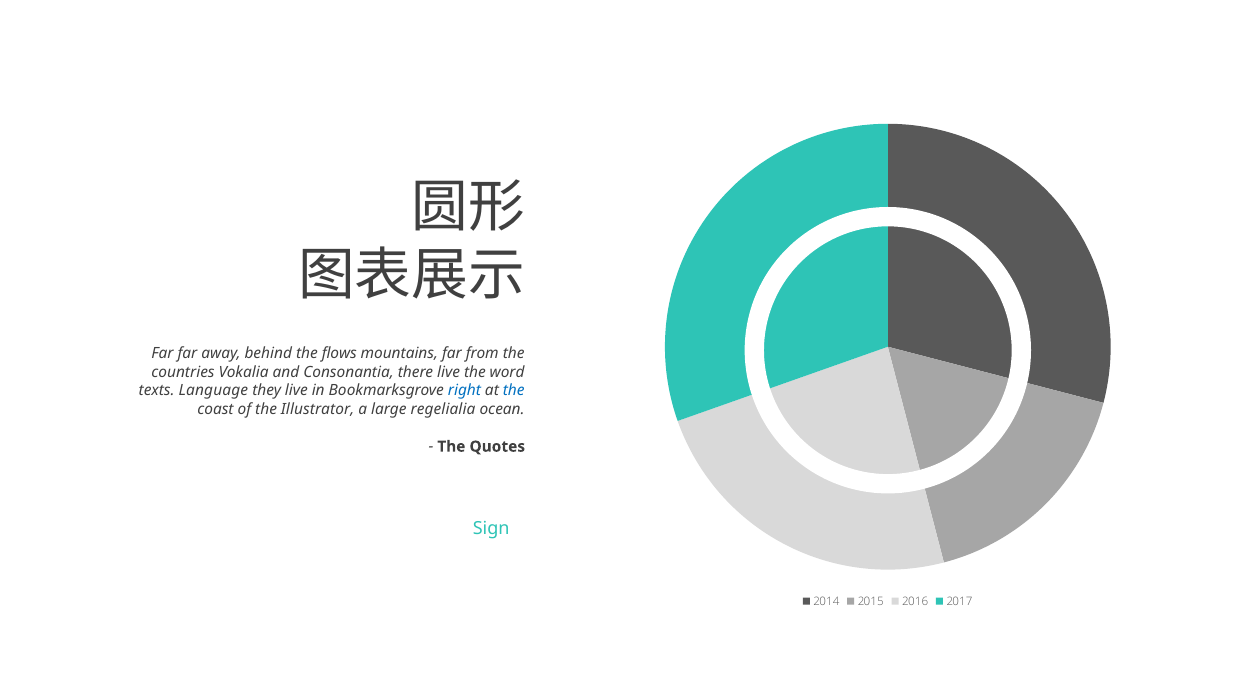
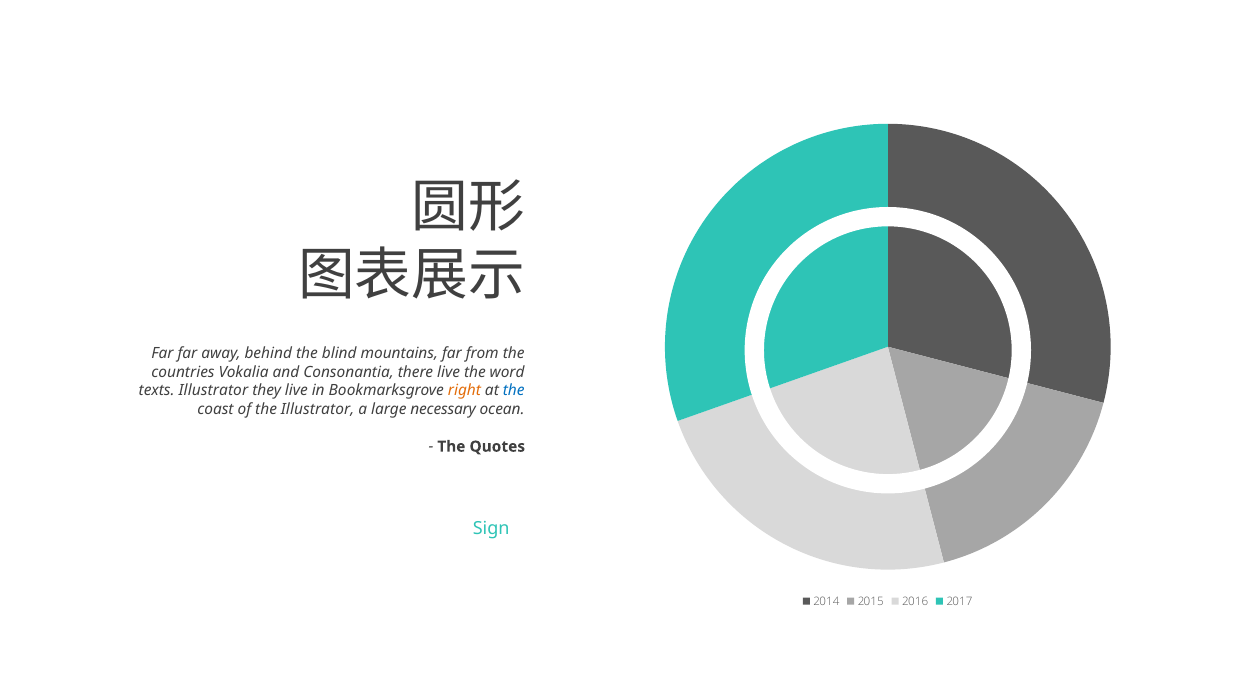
flows: flows -> blind (339, 354)
texts Language: Language -> Illustrator (213, 391)
right colour: blue -> orange (464, 391)
regelialia: regelialia -> necessary (443, 409)
